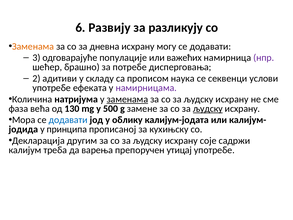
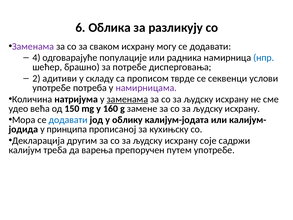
Развију: Развију -> Облика (110, 28)
Заменама colour: orange -> purple (33, 46)
дневна: дневна -> сваком (104, 46)
3: 3 -> 4 (36, 58)
важећих: важећих -> радника (184, 58)
нпр colour: purple -> blue (264, 58)
наука: наука -> тврде (183, 78)
ефеката: ефеката -> потреба (90, 88)
фаза: фаза -> удео (18, 108)
130: 130 -> 150 (72, 108)
500: 500 -> 160 (110, 108)
људску underline: present -> none (208, 108)
утицај: утицај -> путем (179, 150)
